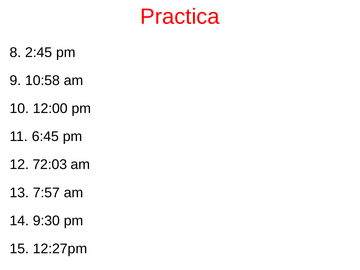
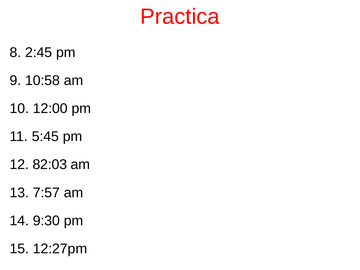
6:45: 6:45 -> 5:45 (45, 137)
72:03: 72:03 -> 82:03 (50, 165)
